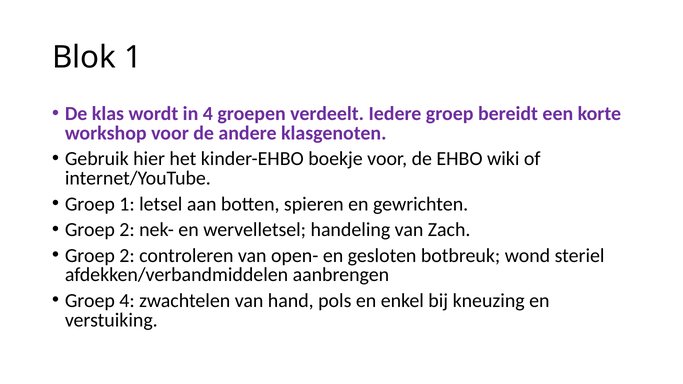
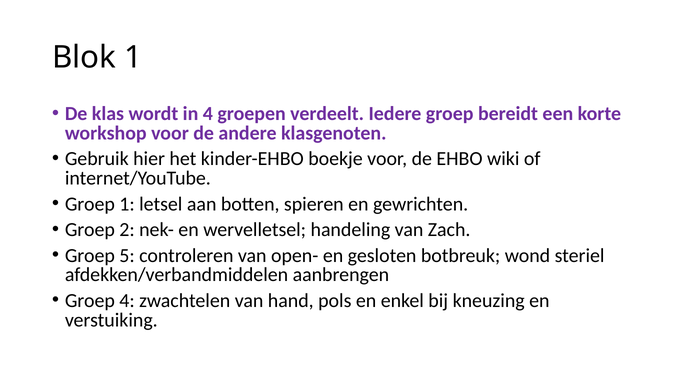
2: 2 -> 5 (127, 256)
